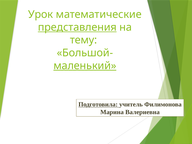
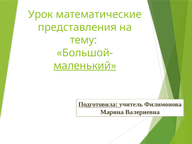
представления underline: present -> none (77, 27)
